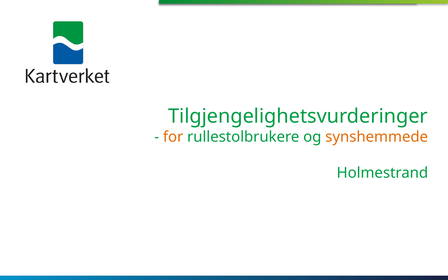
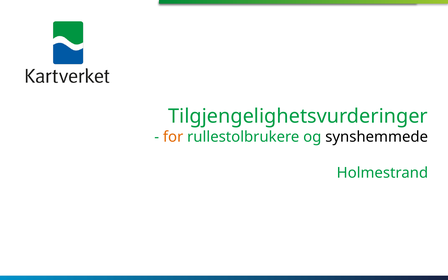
synshemmede colour: orange -> black (377, 137)
